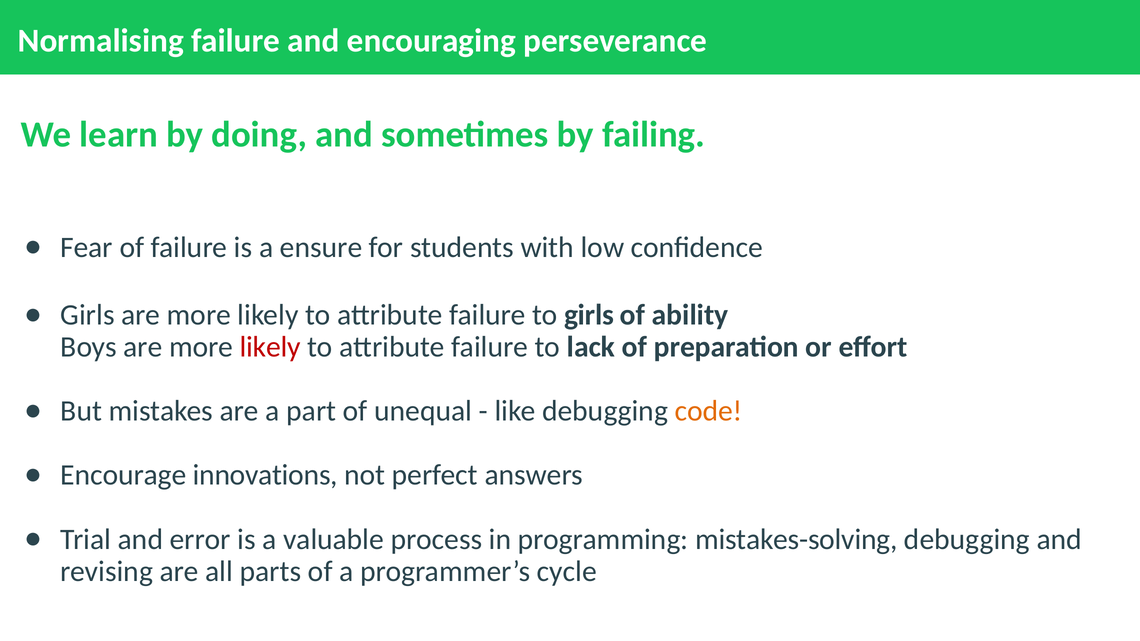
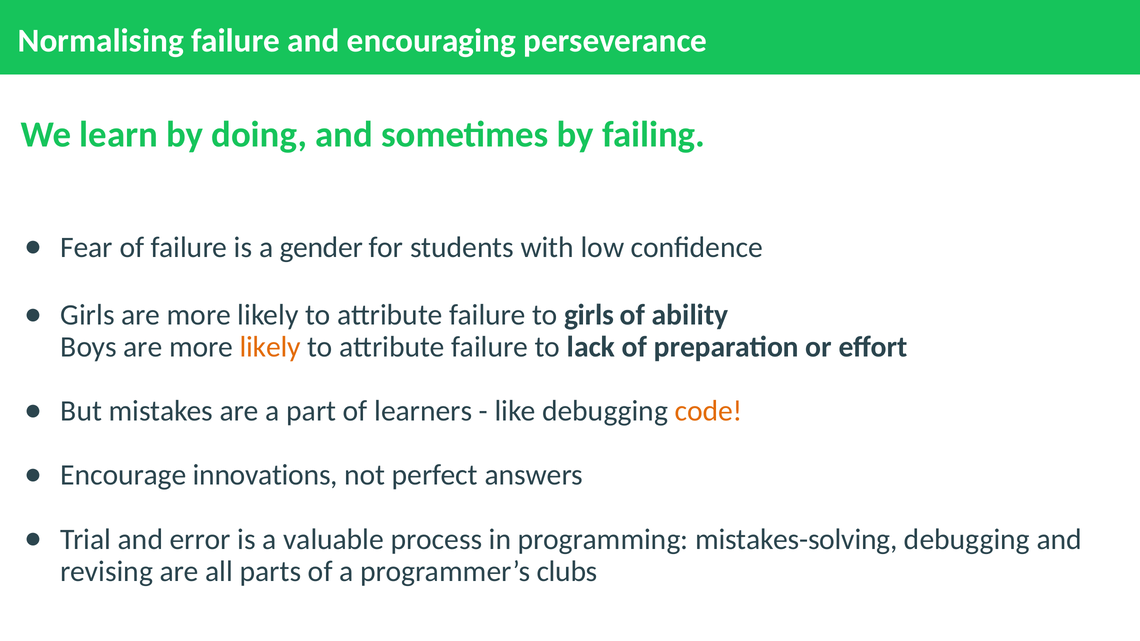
ensure: ensure -> gender (321, 247)
likely colour: red -> orange (270, 347)
unequal: unequal -> learners (423, 411)
cycle: cycle -> clubs (567, 571)
